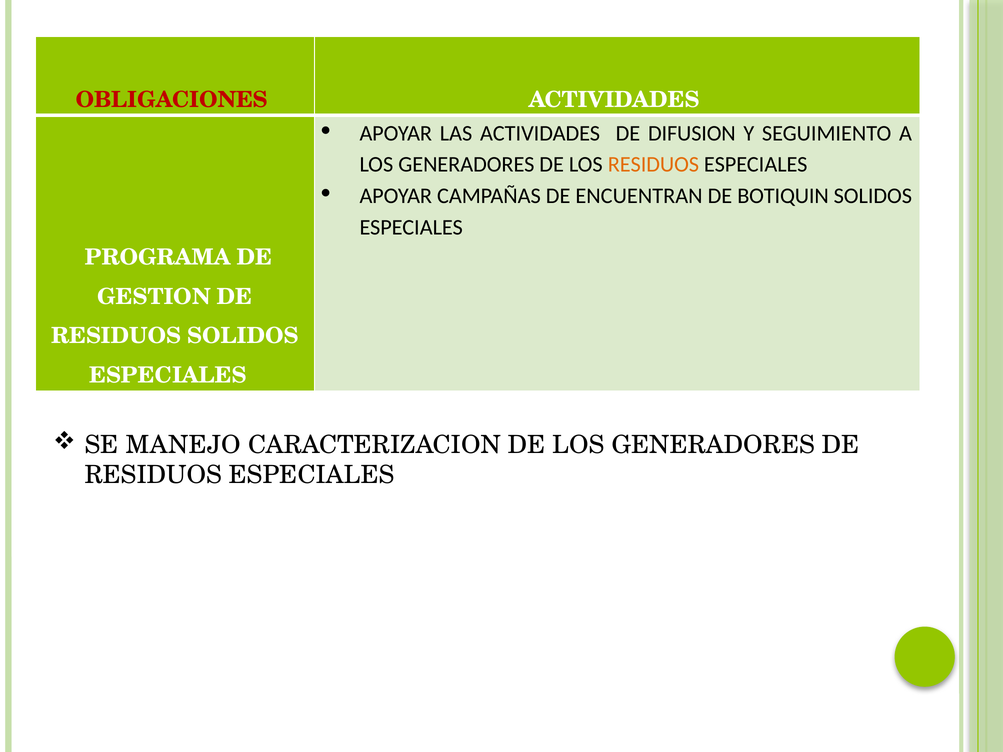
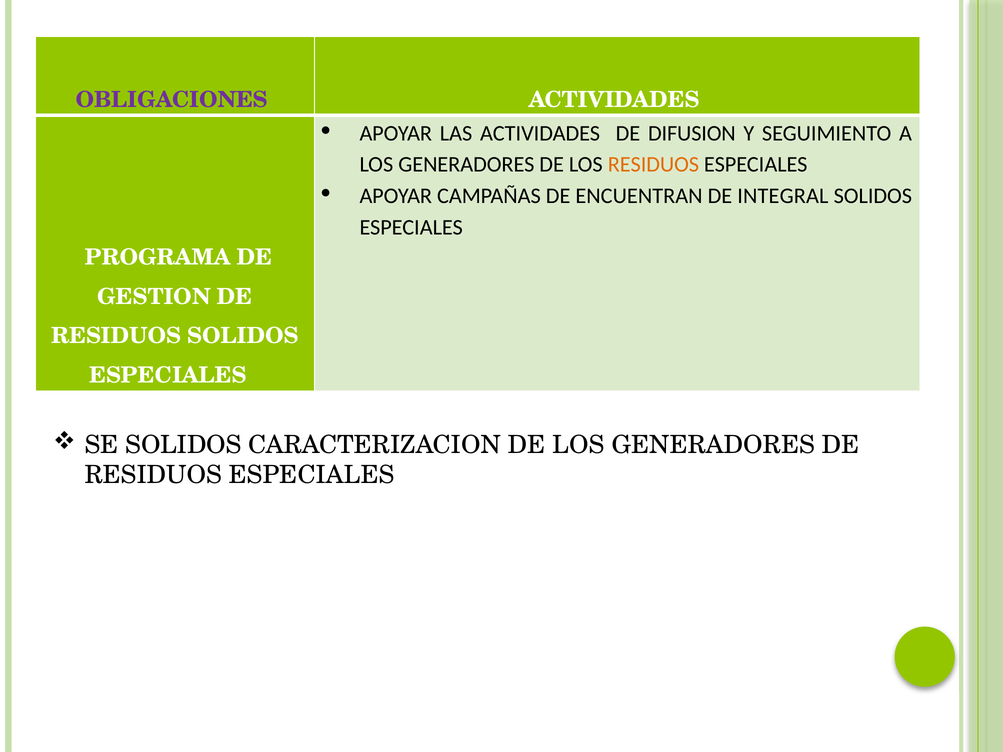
OBLIGACIONES colour: red -> purple (172, 100)
BOTIQUIN: BOTIQUIN -> INTEGRAL (783, 196)
SE MANEJO: MANEJO -> SOLIDOS (183, 445)
